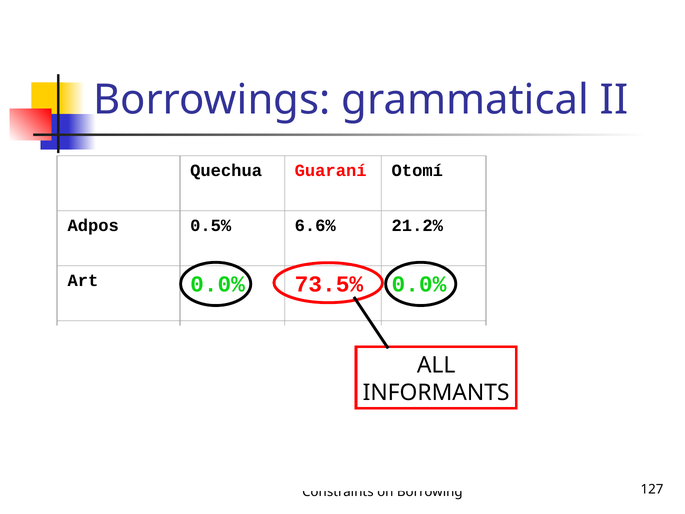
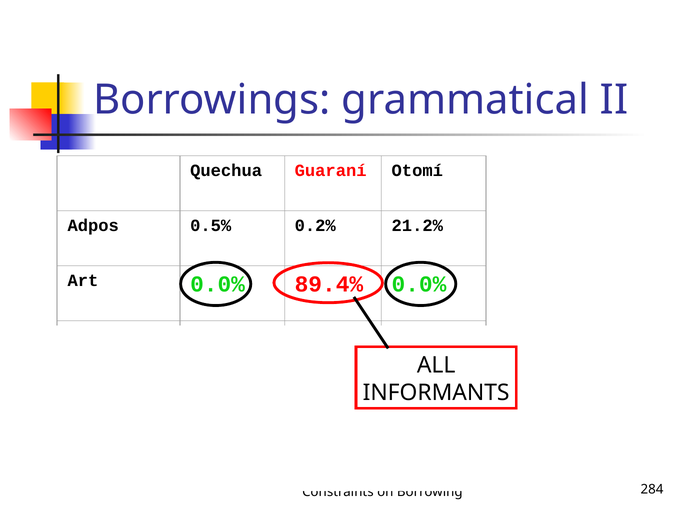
6.6%: 6.6% -> 0.2% (315, 226)
73.5%: 73.5% -> 89.4% (329, 284)
127: 127 -> 284 (652, 489)
